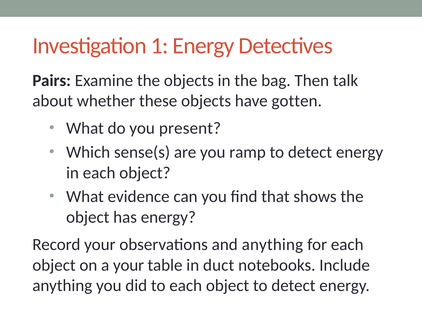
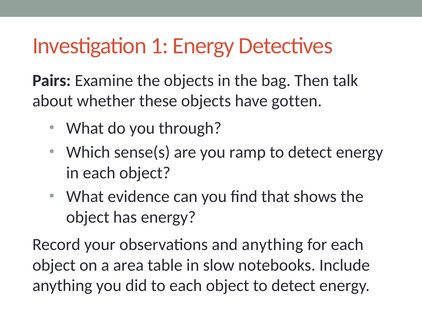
present: present -> through (190, 128)
a your: your -> area (128, 265)
duct: duct -> slow (219, 265)
